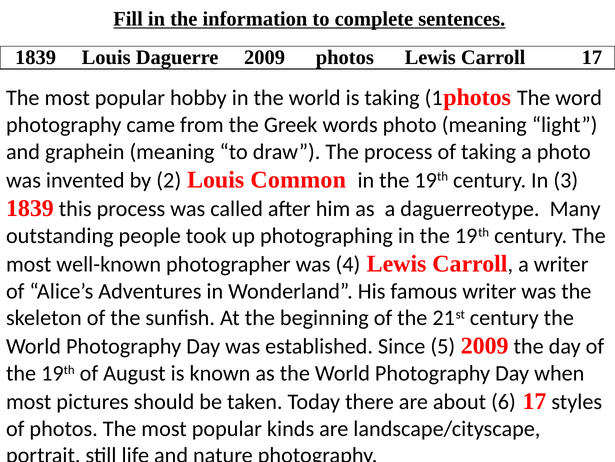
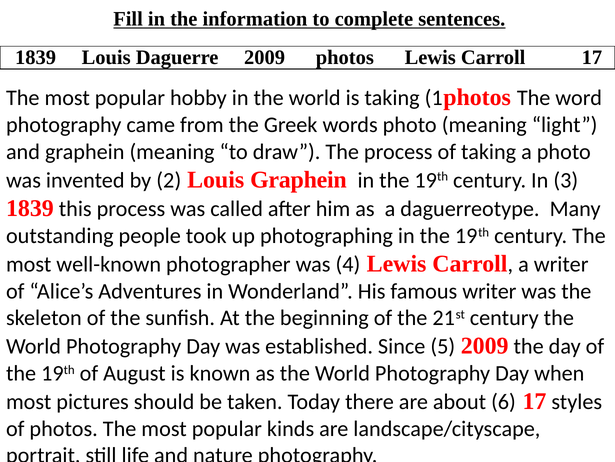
Louis Common: Common -> Graphein (298, 179)
